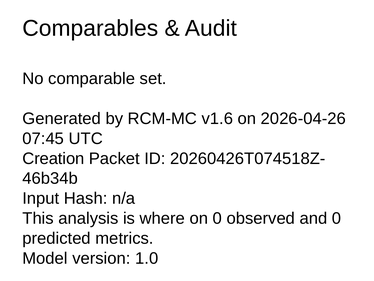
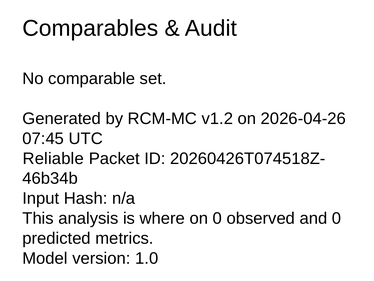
v1.6: v1.6 -> v1.2 (217, 118)
Creation: Creation -> Reliable (53, 158)
